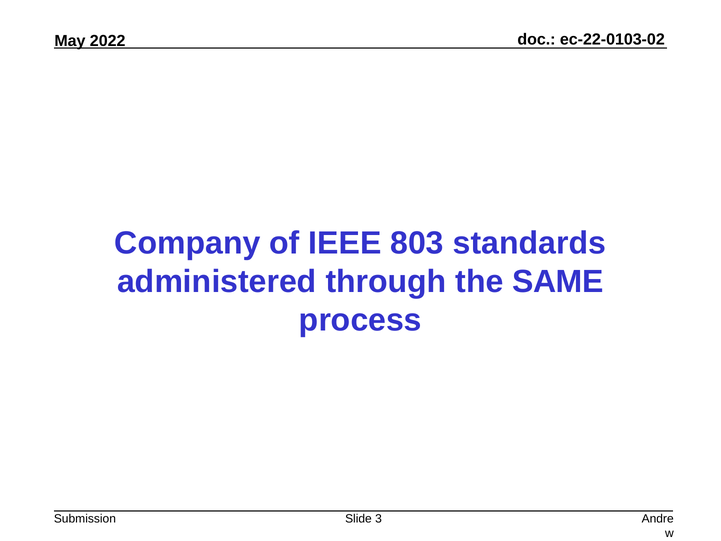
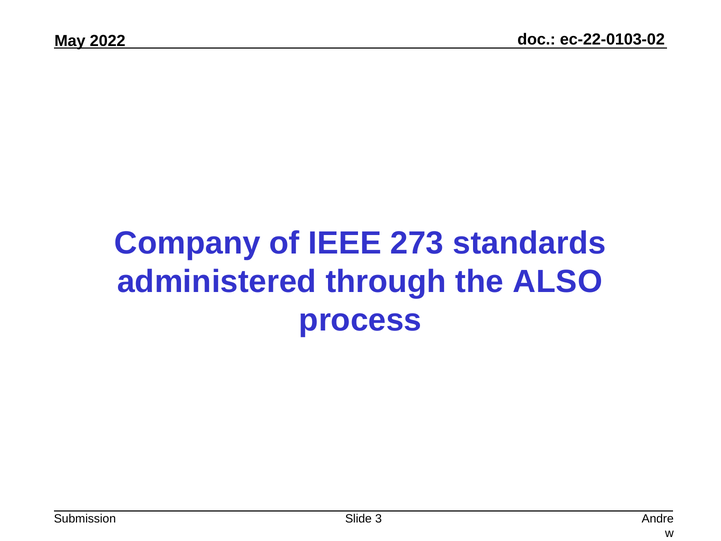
803: 803 -> 273 (417, 243)
SAME: SAME -> ALSO (558, 282)
